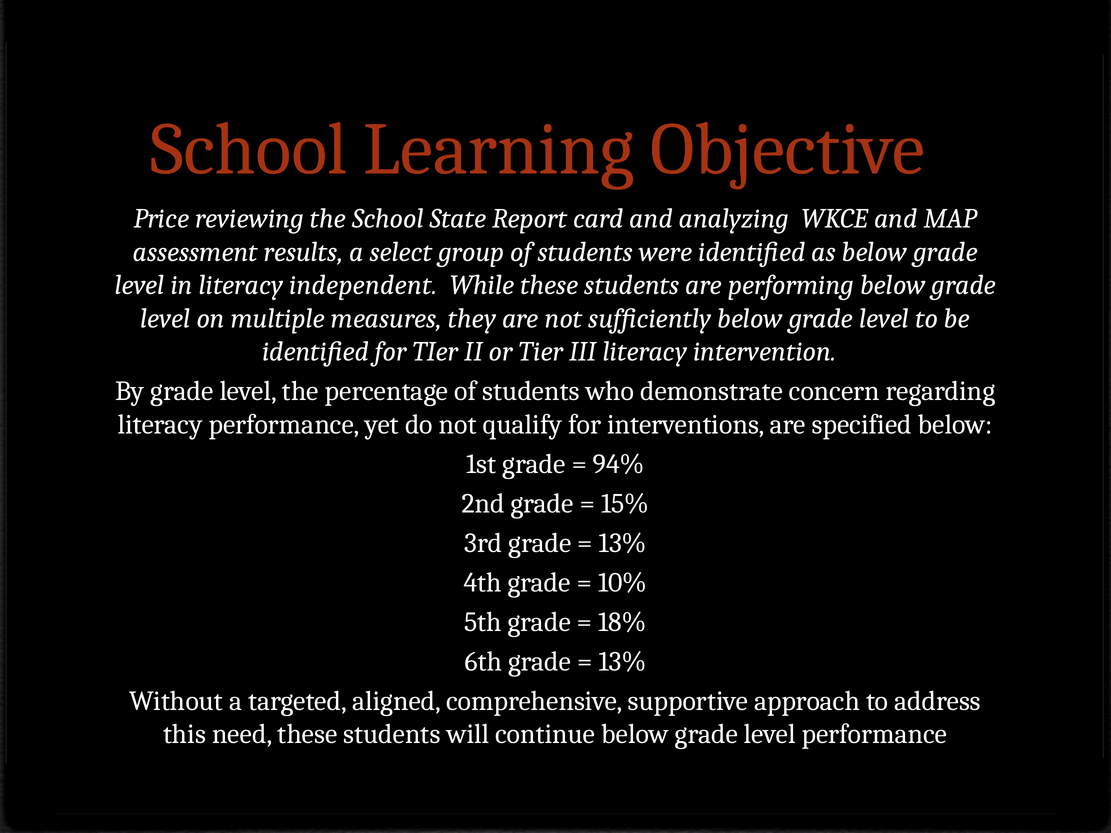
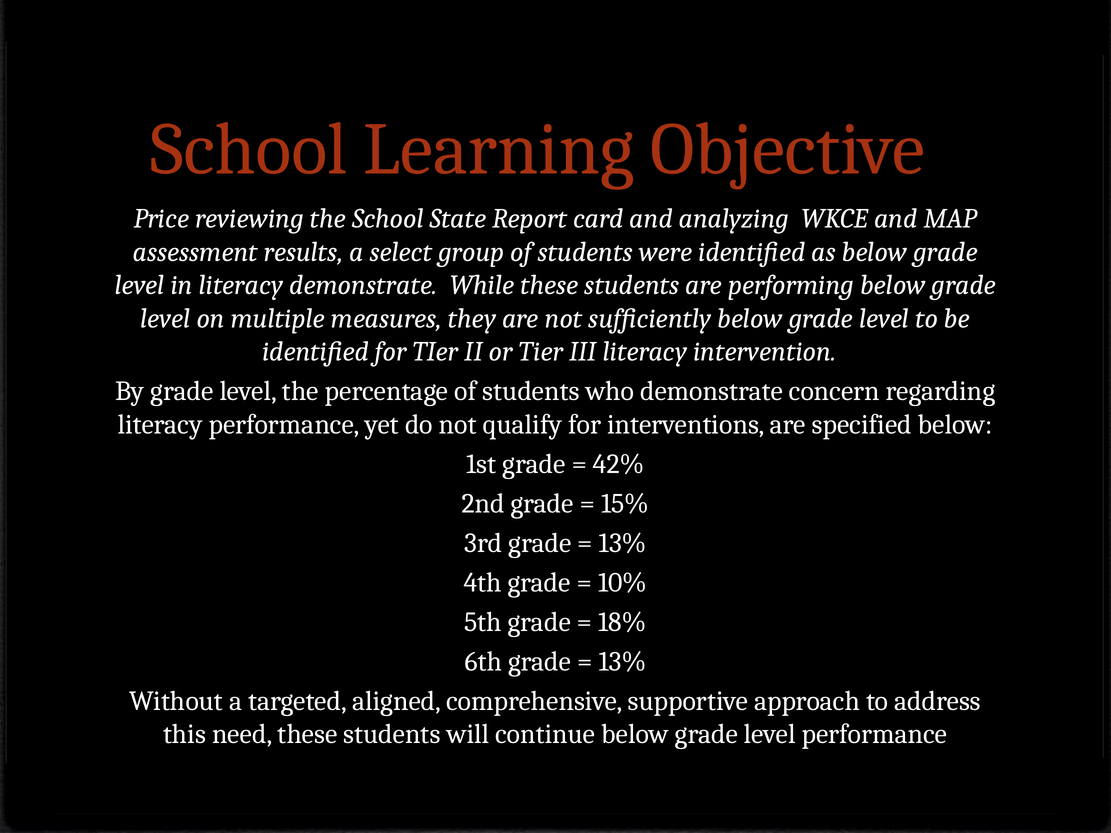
literacy independent: independent -> demonstrate (363, 285)
94%: 94% -> 42% (619, 464)
